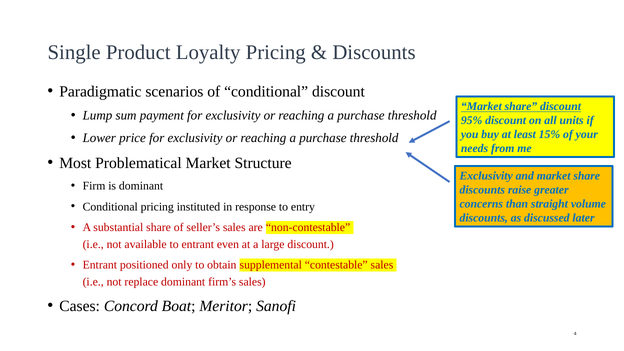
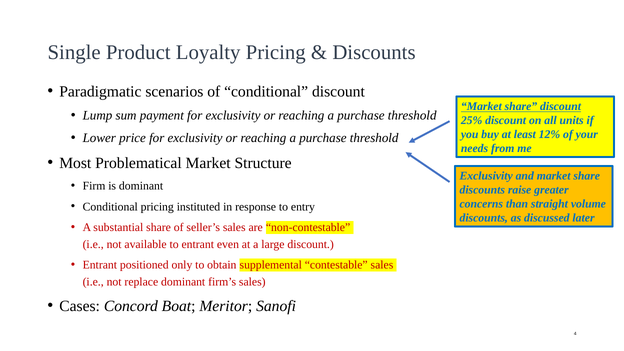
95%: 95% -> 25% (472, 121)
15%: 15% -> 12% (549, 135)
